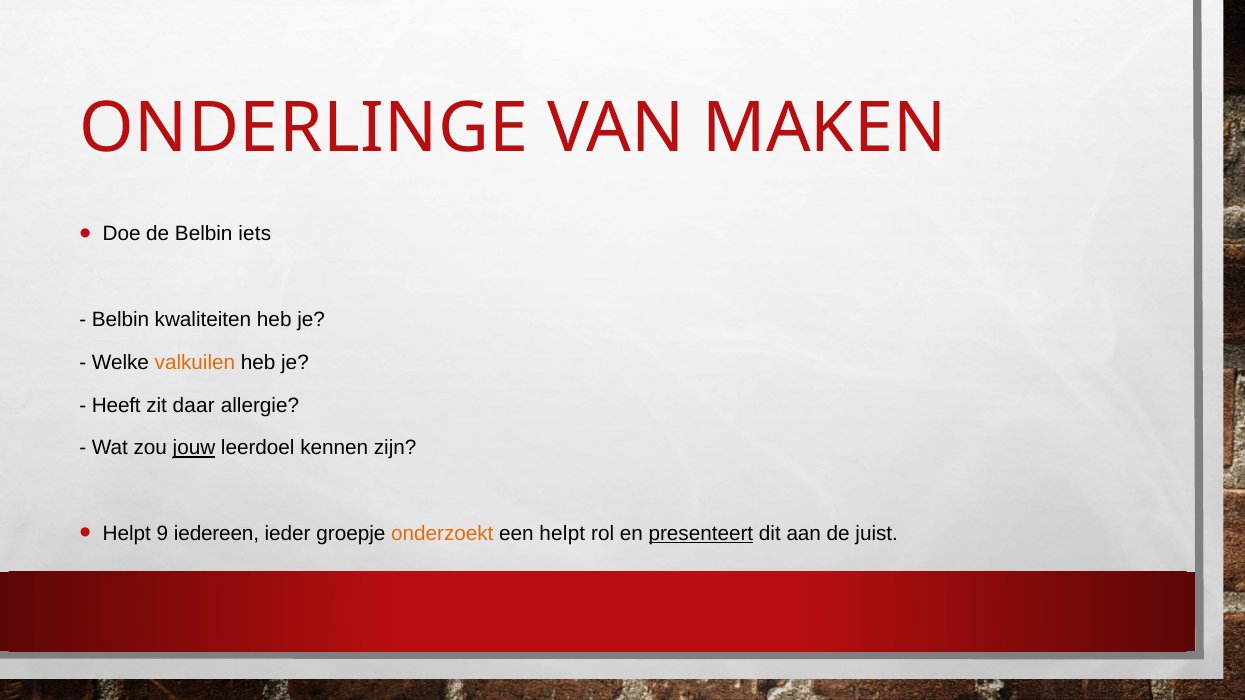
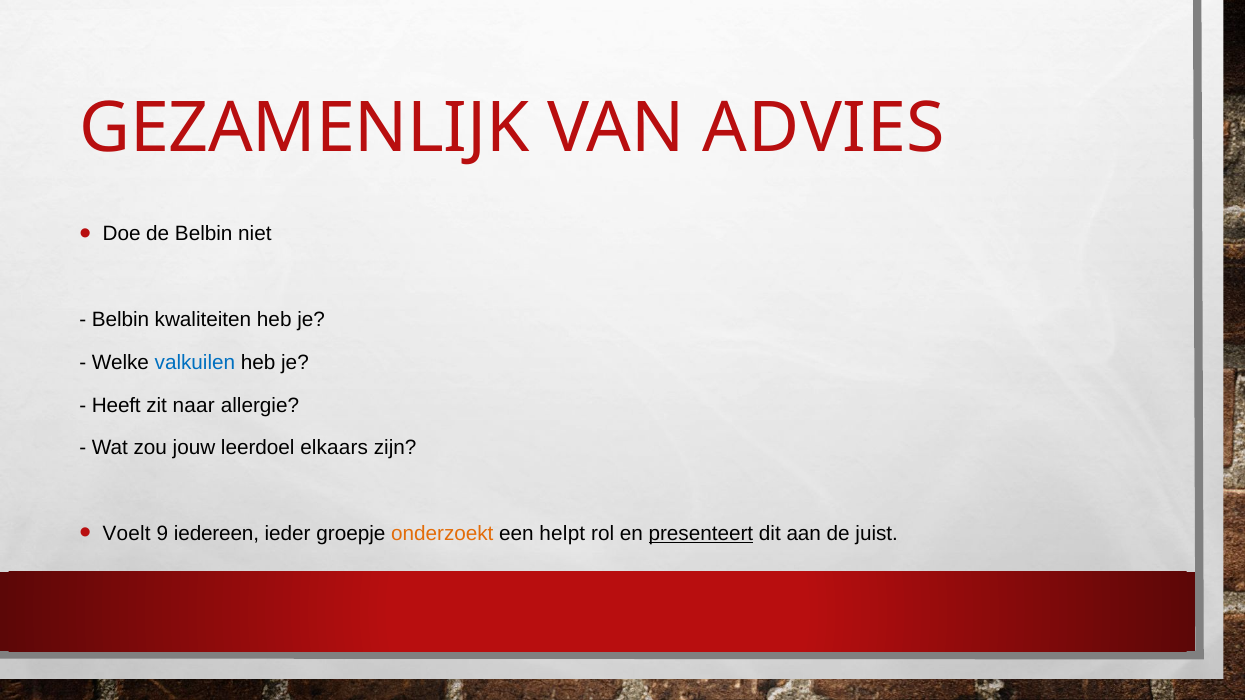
ONDERLINGE: ONDERLINGE -> GEZAMENLIJK (304, 128)
MAKEN: MAKEN -> ADVIES (824, 128)
iets: iets -> niet (255, 234)
valkuilen colour: orange -> blue (195, 363)
daar: daar -> naar (194, 406)
jouw underline: present -> none (194, 448)
kennen: kennen -> elkaars (334, 448)
Helpt: Helpt -> Voelt (127, 534)
